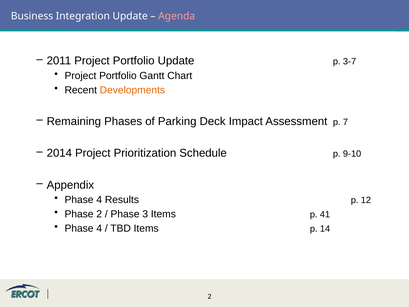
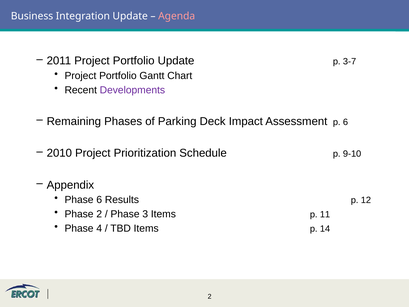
Developments colour: orange -> purple (132, 90)
p 7: 7 -> 6 (346, 122)
2014: 2014 -> 2010 (59, 153)
4: 4 -> 6 (99, 200)
41: 41 -> 11 (325, 214)
